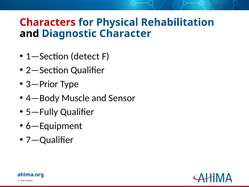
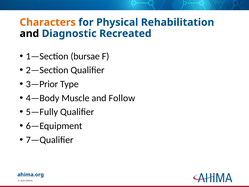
Characters colour: red -> orange (48, 22)
Character: Character -> Recreated (125, 34)
detect: detect -> bursae (85, 56)
Sensor: Sensor -> Follow (122, 98)
